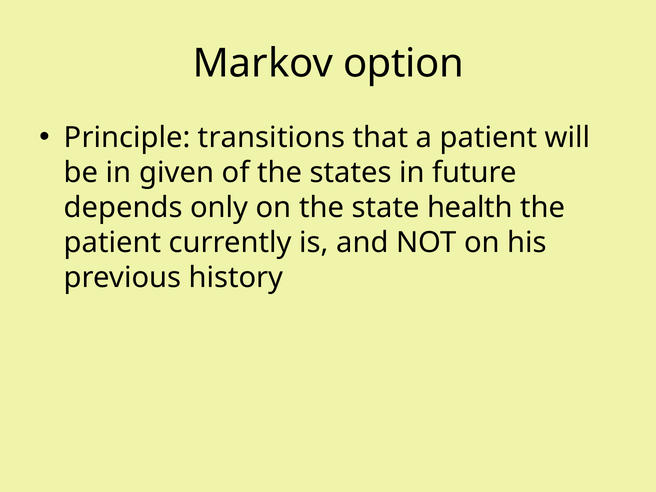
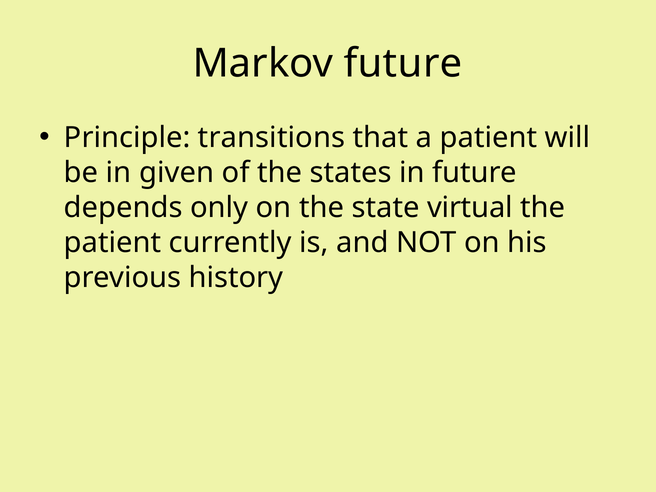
Markov option: option -> future (403, 64)
health: health -> virtual (470, 208)
